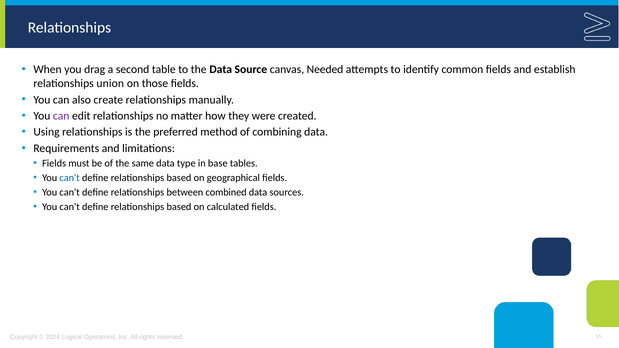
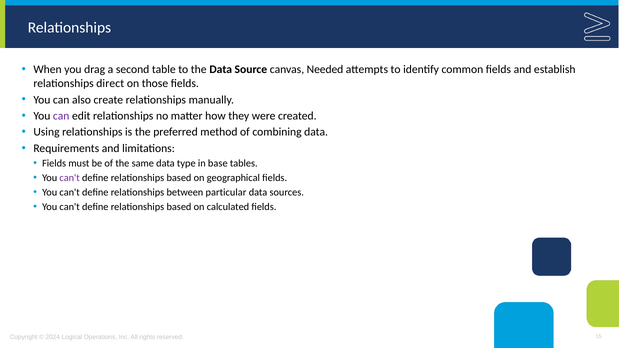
union: union -> direct (110, 83)
can't colour: blue -> purple (70, 178)
combined: combined -> particular (226, 192)
